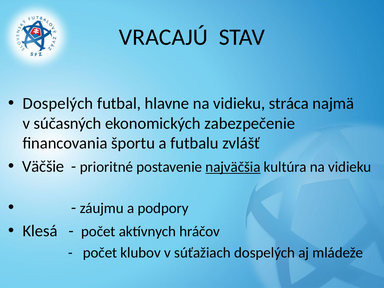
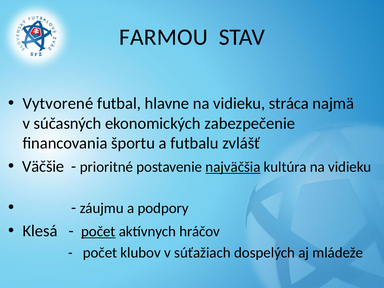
VRACAJÚ: VRACAJÚ -> FARMOU (163, 37)
Dospelých: Dospelých -> Vytvorené (58, 103)
počet underline: none -> present (98, 231)
